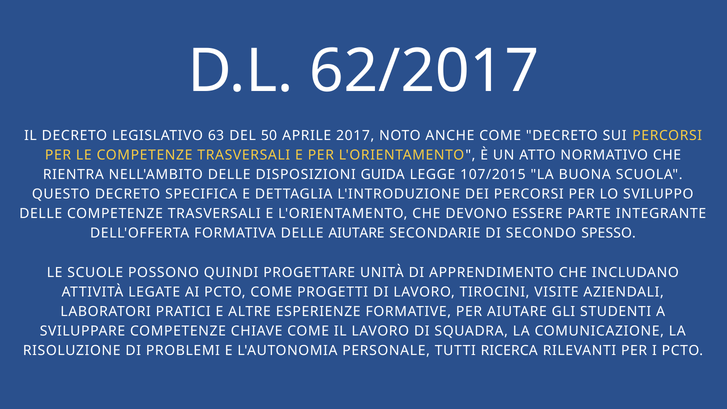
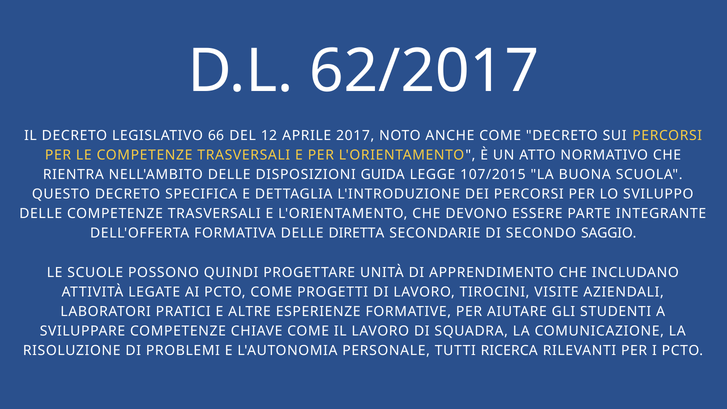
63: 63 -> 66 (216, 136)
50: 50 -> 12 (269, 136)
DELLE AIUTARE: AIUTARE -> DIRETTA (356, 233)
SPESSO: SPESSO -> SAGGIO (609, 233)
